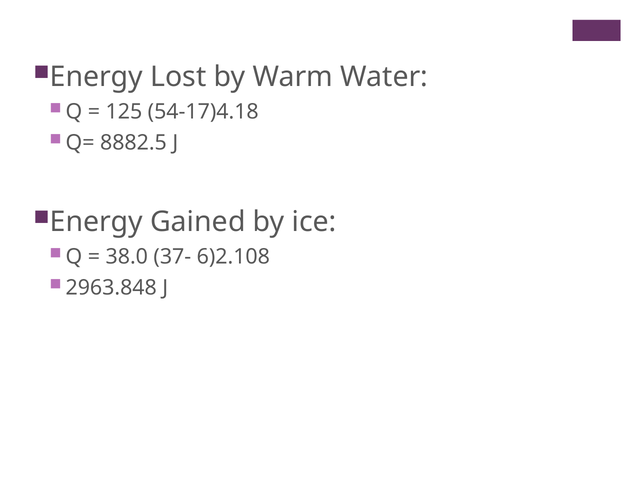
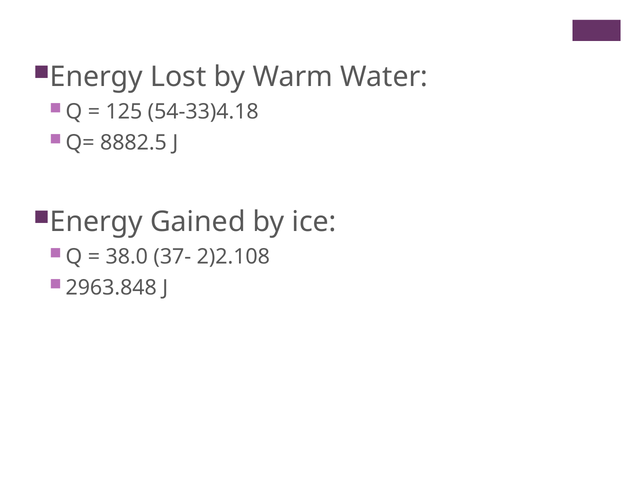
54-17)4.18: 54-17)4.18 -> 54-33)4.18 (203, 111)
6)2.108: 6)2.108 -> 2)2.108 (233, 256)
